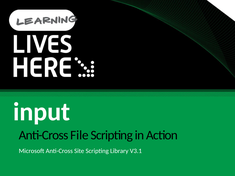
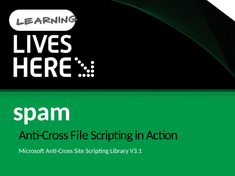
input: input -> spam (42, 112)
